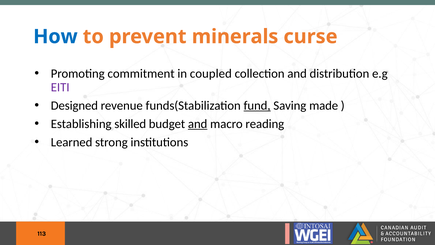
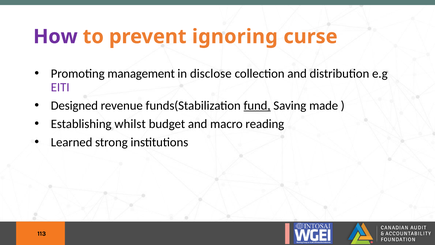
How colour: blue -> purple (55, 37)
minerals: minerals -> ignoring (235, 37)
commitment: commitment -> management (141, 74)
coupled: coupled -> disclose (211, 74)
skilled: skilled -> whilst (130, 124)
and underline: present -> none (198, 124)
